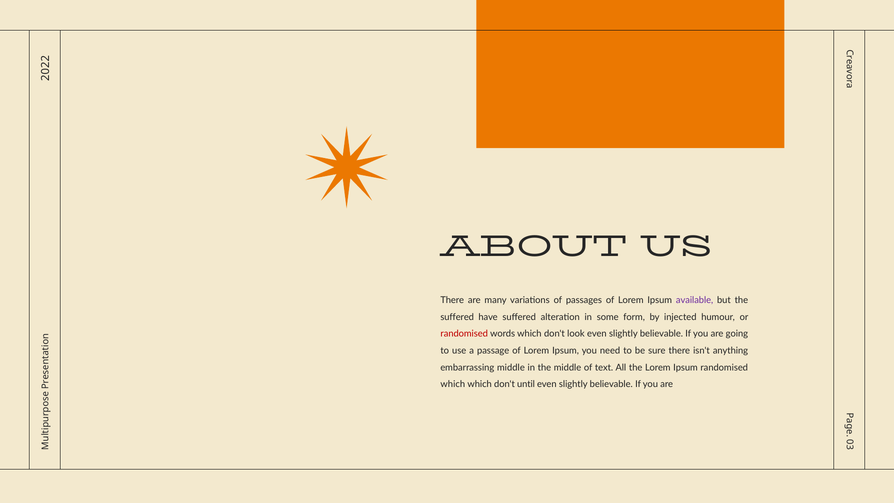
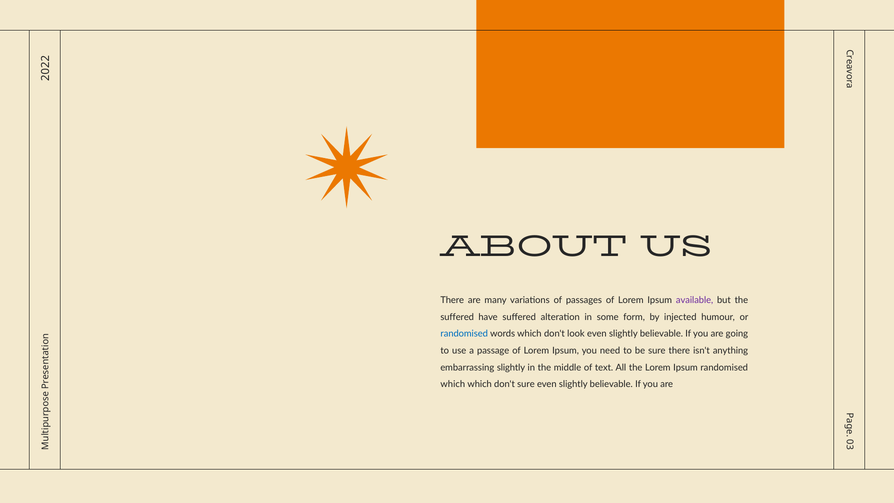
randomised colour: red -> blue (464, 334)
embarrassing middle: middle -> slightly (511, 367)
don't until: until -> sure (526, 384)
